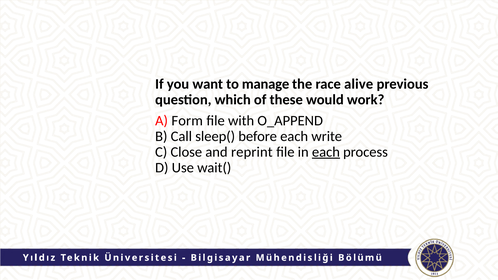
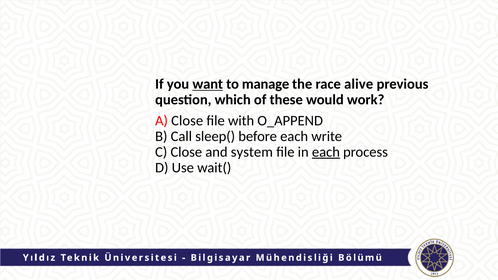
want underline: none -> present (208, 84)
A Form: Form -> Close (187, 121)
reprint: reprint -> system (252, 152)
